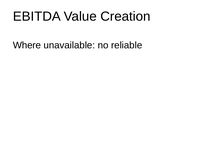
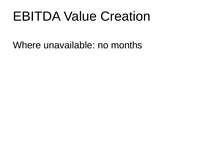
reliable: reliable -> months (127, 46)
